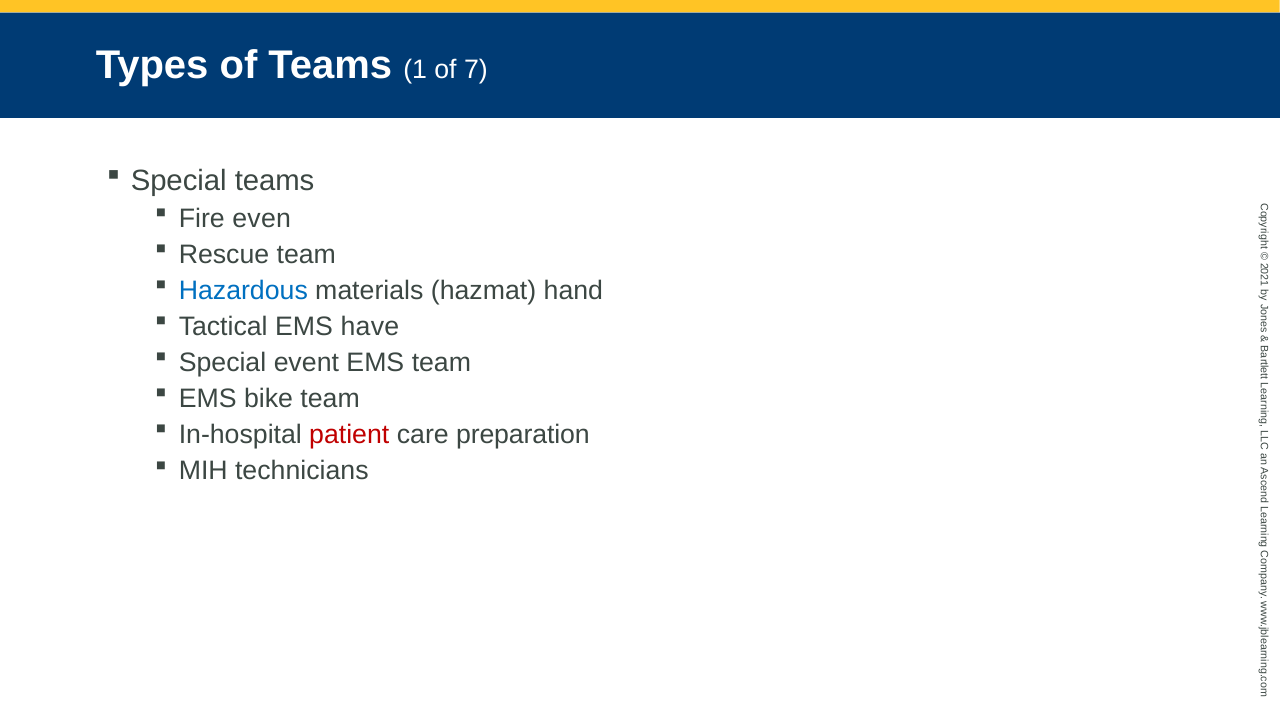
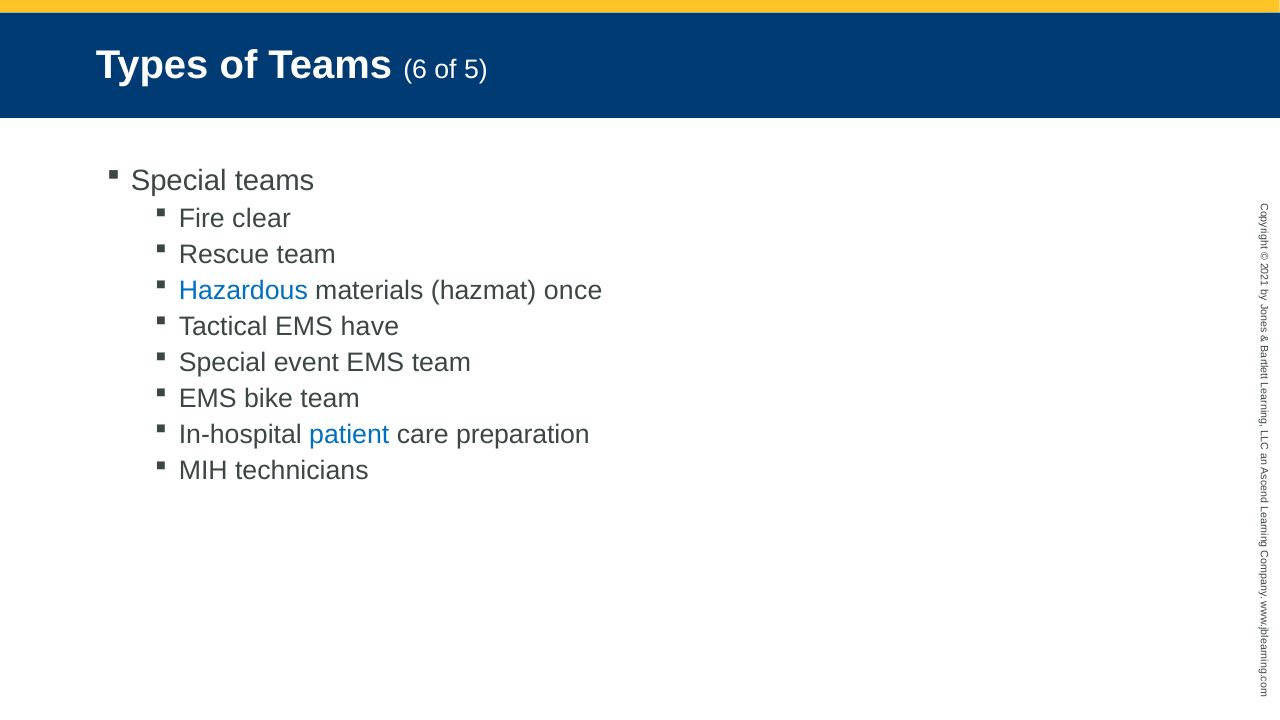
Teams 1: 1 -> 6 (415, 70)
7: 7 -> 5 (476, 70)
even: even -> clear (262, 218)
hand: hand -> once (573, 290)
patient colour: red -> blue (349, 434)
